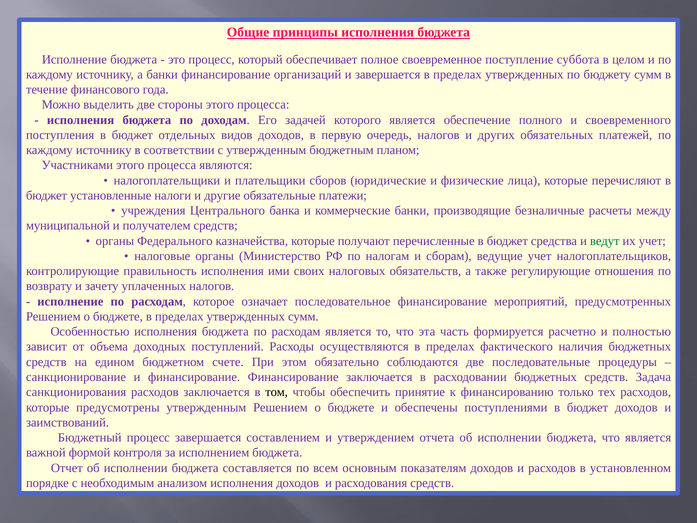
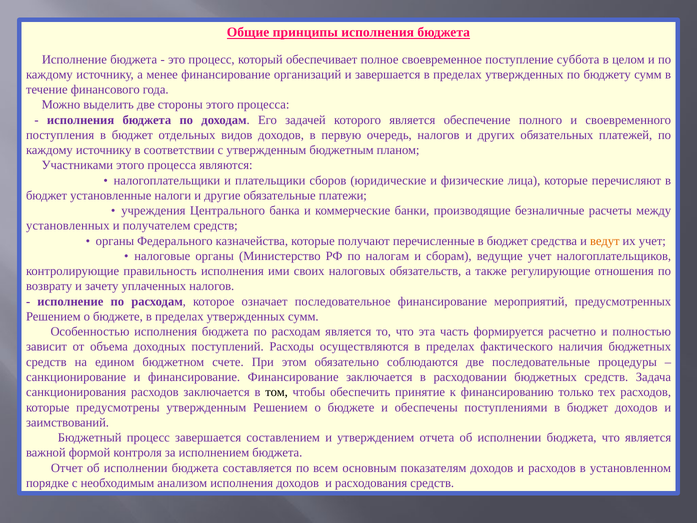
а банки: банки -> менее (162, 75)
муниципальной: муниципальной -> установленных (68, 226)
ведут colour: green -> orange (605, 241)
